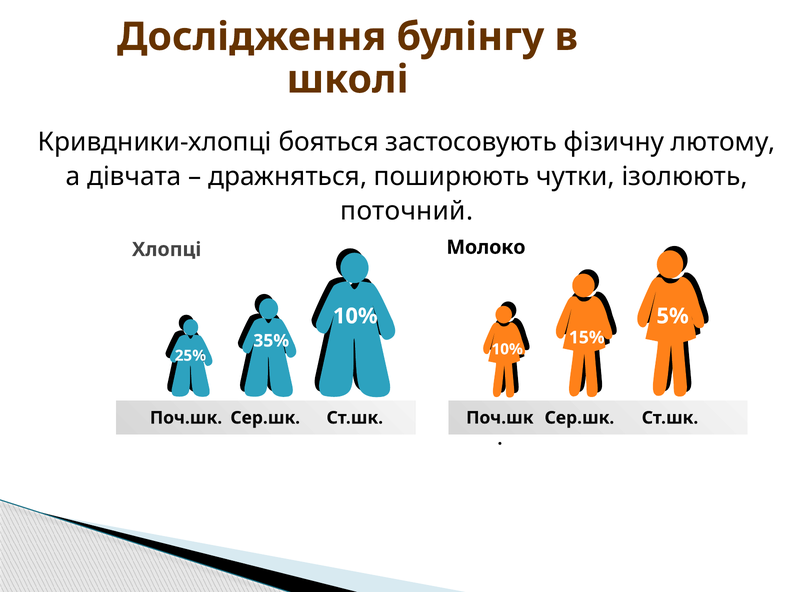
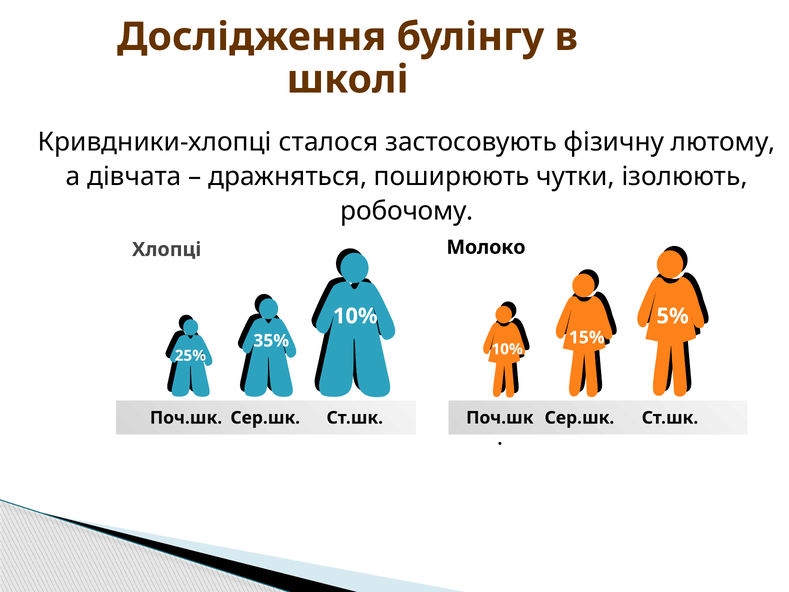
бояться: бояться -> сталося (329, 142)
поточний: поточний -> робочому (407, 211)
